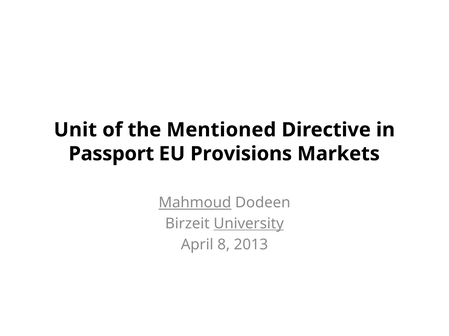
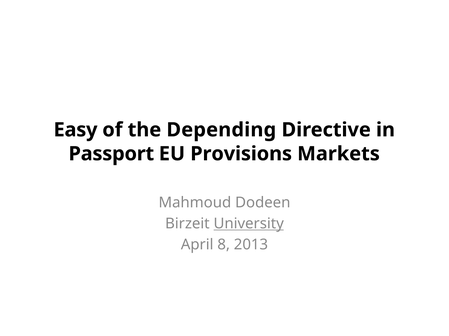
Unit: Unit -> Easy (76, 130)
Mentioned: Mentioned -> Depending (221, 130)
Mahmoud underline: present -> none (195, 203)
